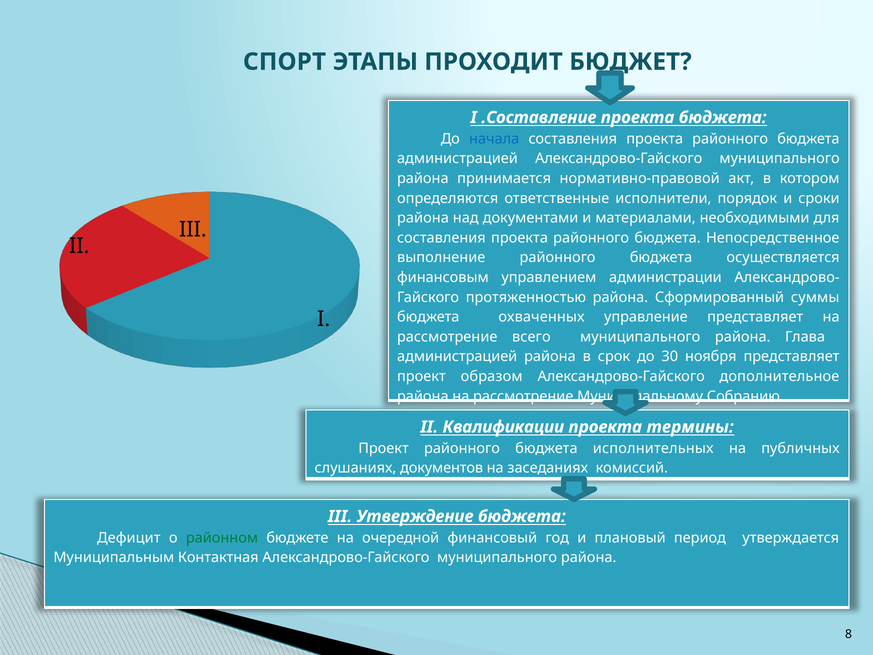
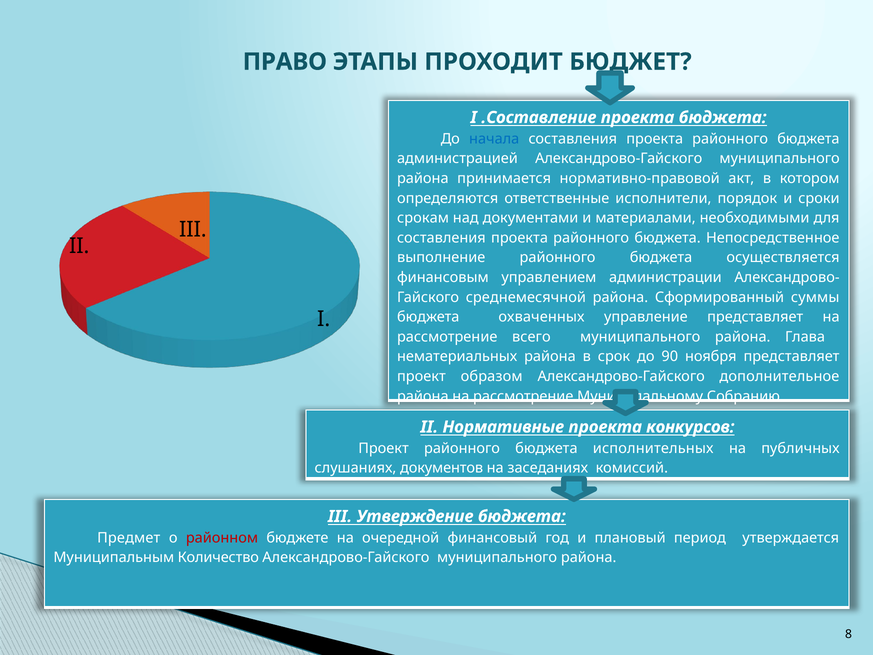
СПОРТ: СПОРТ -> ПРАВО (285, 62)
района: района -> срокам (423, 218)
протяженностью: протяженностью -> среднемесячной (526, 297)
администрацией: администрацией -> нематериальных (457, 357)
30: 30 -> 90 (670, 357)
Квалификации: Квалификации -> Нормативные (503, 427)
термины: термины -> конкурсов (690, 427)
Дефицит: Дефицит -> Предмет (129, 538)
районном colour: green -> red (222, 538)
Контактная: Контактная -> Количество (218, 557)
